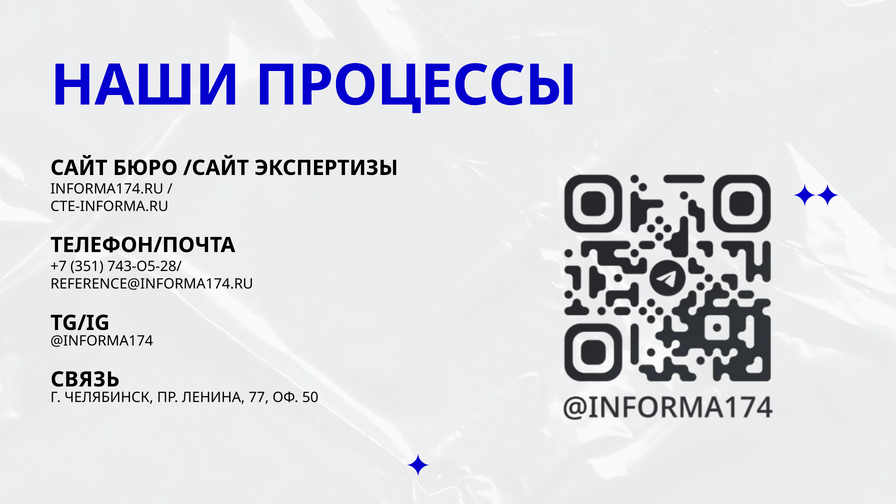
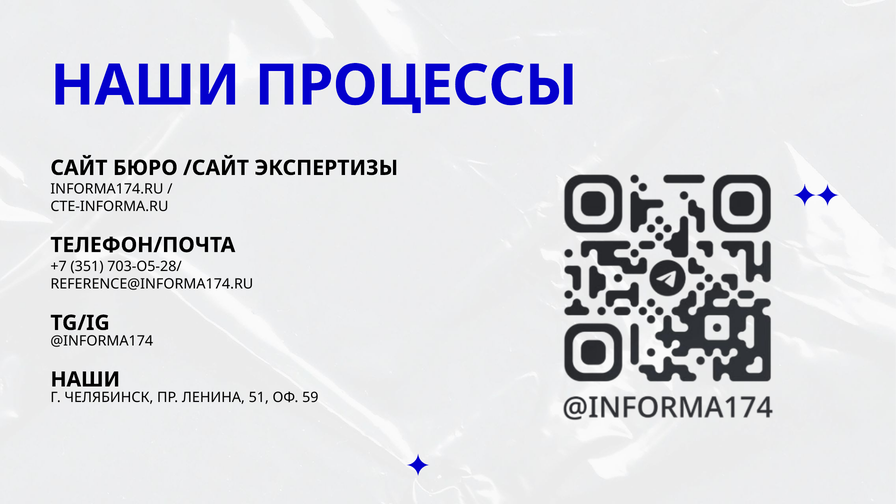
743-О5-28/: 743-О5-28/ -> 703-О5-28/ (145, 266)
СВЯЗЬ: СВЯЗЬ -> НАШИ (85, 380)
77: 77 -> 51 (259, 397)
50: 50 -> 59 (310, 397)
